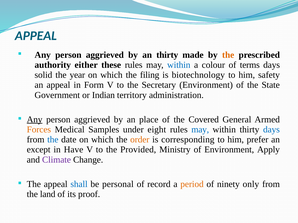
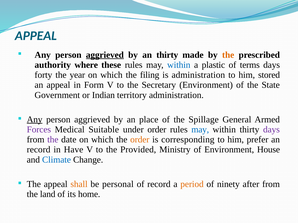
aggrieved underline: none -> present (105, 55)
either: either -> where (86, 65)
colour: colour -> plastic (213, 65)
solid: solid -> forty (43, 75)
is biotechnology: biotechnology -> administration (198, 75)
safety: safety -> stored (269, 75)
Covered: Covered -> Spillage (204, 120)
Forces colour: orange -> purple (39, 130)
Samples: Samples -> Suitable (104, 130)
under eight: eight -> order (157, 130)
days colour: blue -> purple (271, 130)
the colour: blue -> purple (53, 140)
except: except -> record (39, 150)
Apply: Apply -> House (269, 150)
Climate colour: purple -> blue (57, 160)
shall colour: blue -> orange (79, 184)
only: only -> after (251, 184)
proof: proof -> home (89, 195)
